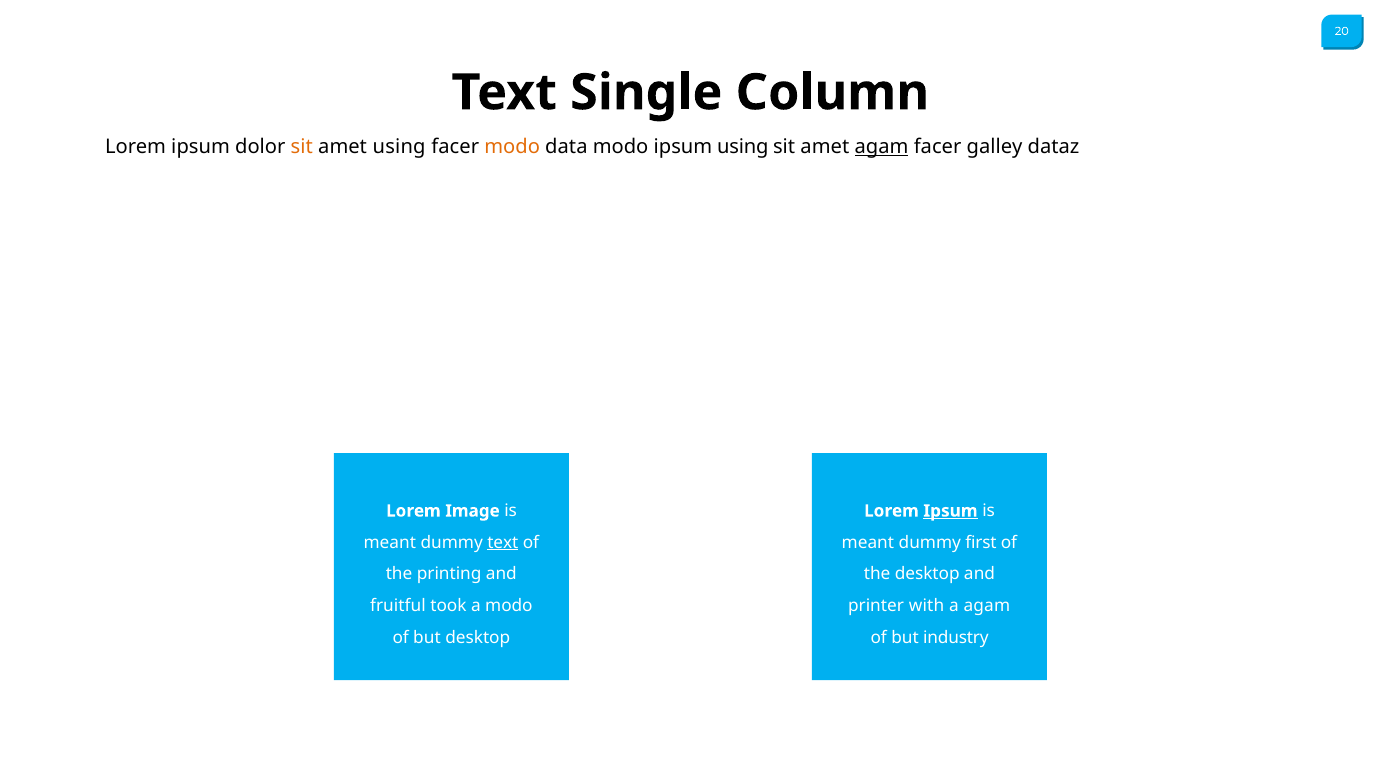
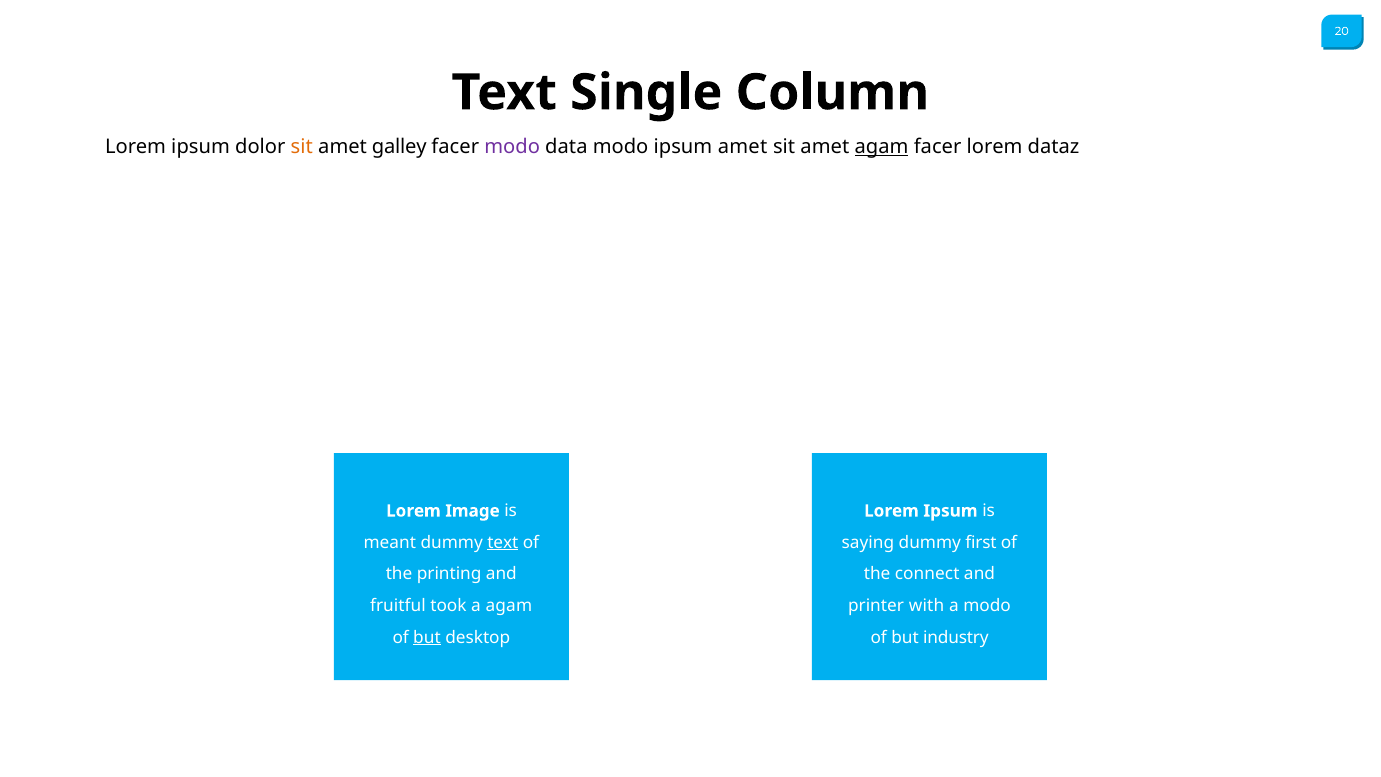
amet using: using -> galley (399, 147)
modo colour: orange -> purple (512, 147)
ipsum using: using -> amet (743, 147)
facer galley: galley -> lorem (995, 147)
Ipsum underline: present -> none (951, 511)
meant: meant -> saying (868, 542)
the desktop: desktop -> connect (927, 574)
a modo: modo -> agam (509, 606)
a agam: agam -> modo (987, 606)
but underline: none -> present (427, 637)
